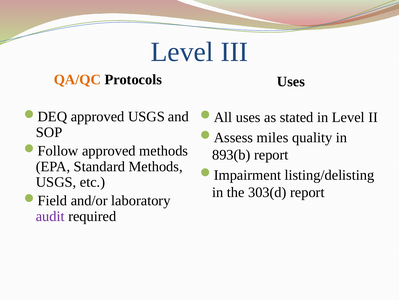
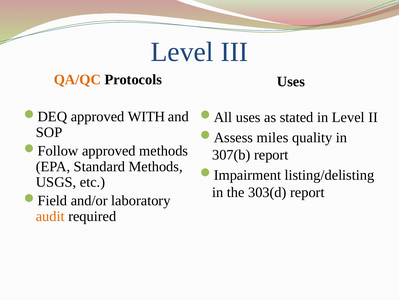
approved USGS: USGS -> WITH (146, 116)
893(b: 893(b -> 307(b (231, 155)
audit colour: purple -> orange (50, 216)
